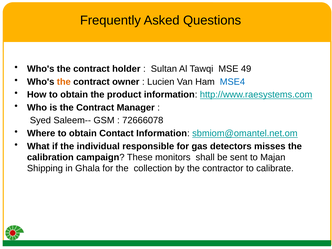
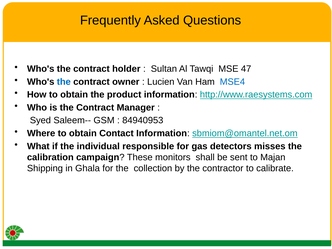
49: 49 -> 47 (246, 69)
the colour: orange -> blue (64, 82)
72666078: 72666078 -> 84940953 (143, 120)
